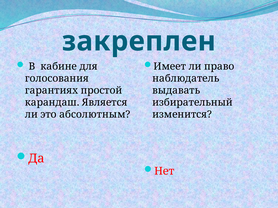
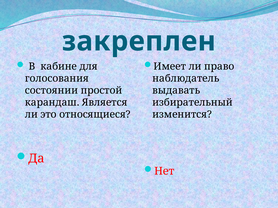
гарантиях: гарантиях -> состоянии (51, 91)
абсолютным: абсолютным -> относящиеся (95, 115)
